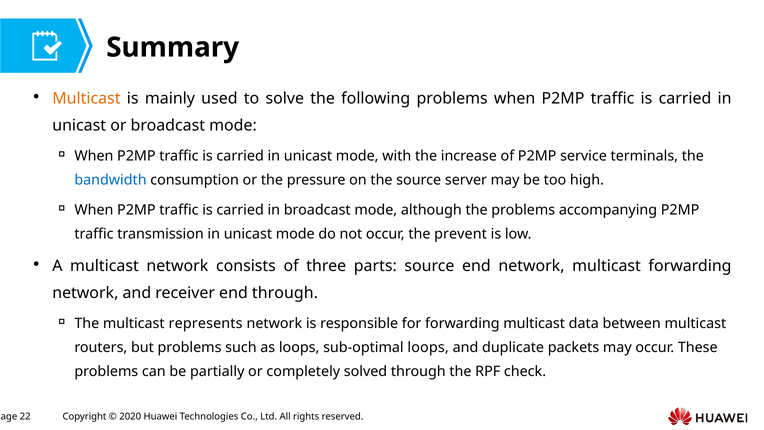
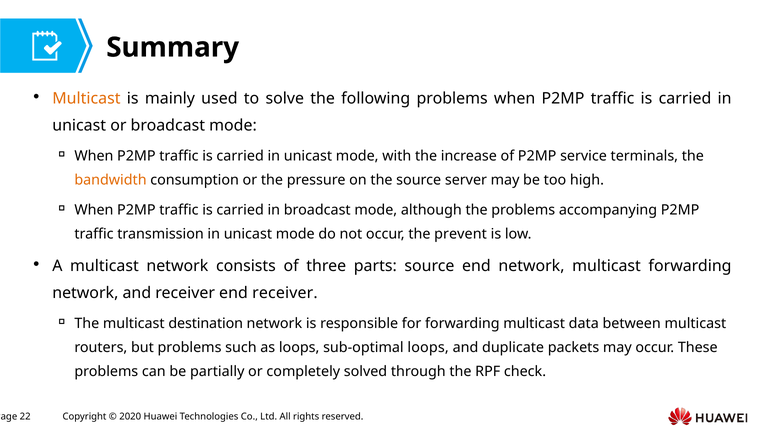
bandwidth colour: blue -> orange (110, 180)
end through: through -> receiver (285, 293)
represents: represents -> destination (206, 323)
